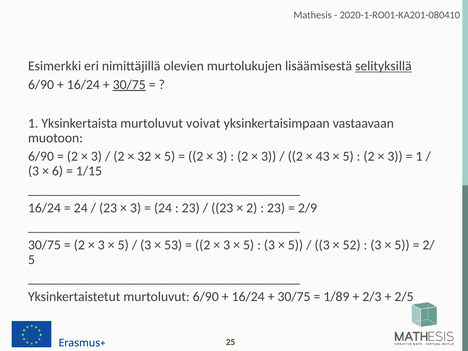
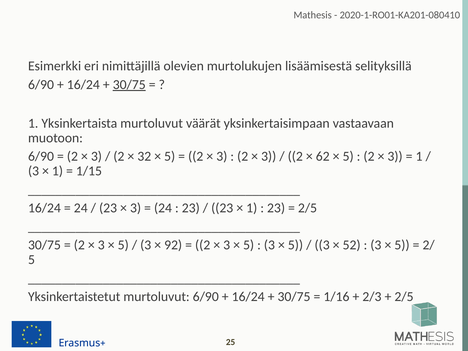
selityksillä underline: present -> none (383, 66)
voivat: voivat -> väärät (203, 123)
43: 43 -> 62 (323, 156)
6: 6 -> 1 (58, 171)
2: 2 -> 1 (252, 208)
2/9: 2/9 -> 2/5 (308, 208)
53: 53 -> 92 (173, 245)
1/89: 1/89 -> 1/16 (336, 297)
